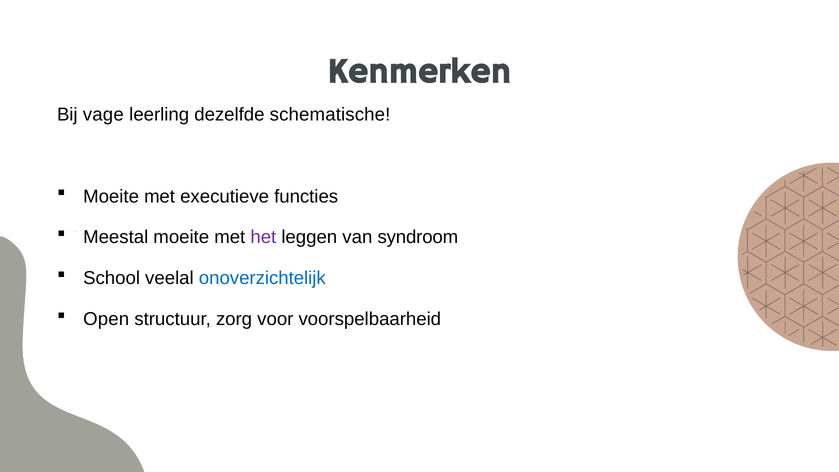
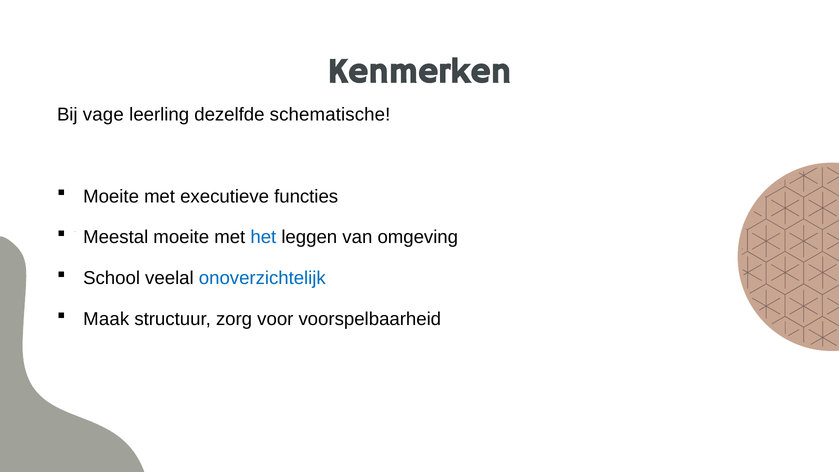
het colour: purple -> blue (263, 237)
syndroom: syndroom -> omgeving (418, 237)
Open: Open -> Maak (106, 319)
